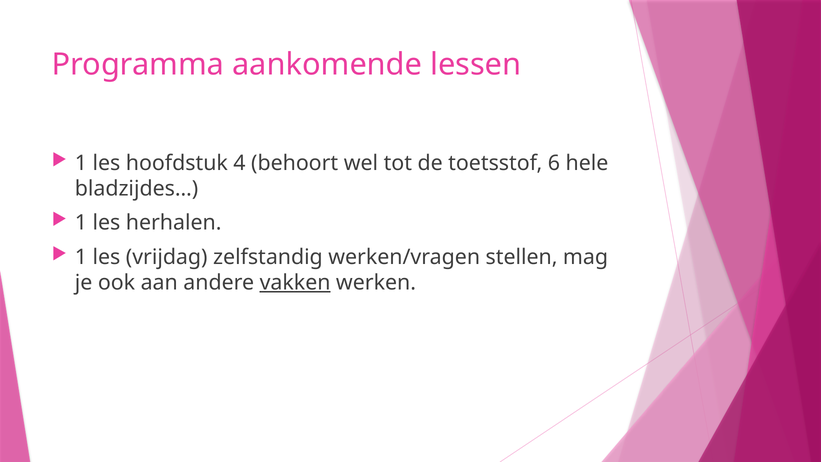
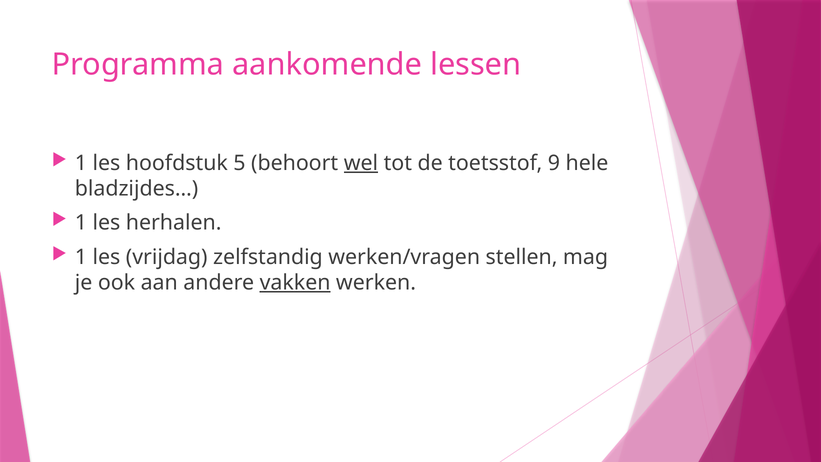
4: 4 -> 5 (239, 163)
wel underline: none -> present (361, 163)
6: 6 -> 9 (554, 163)
